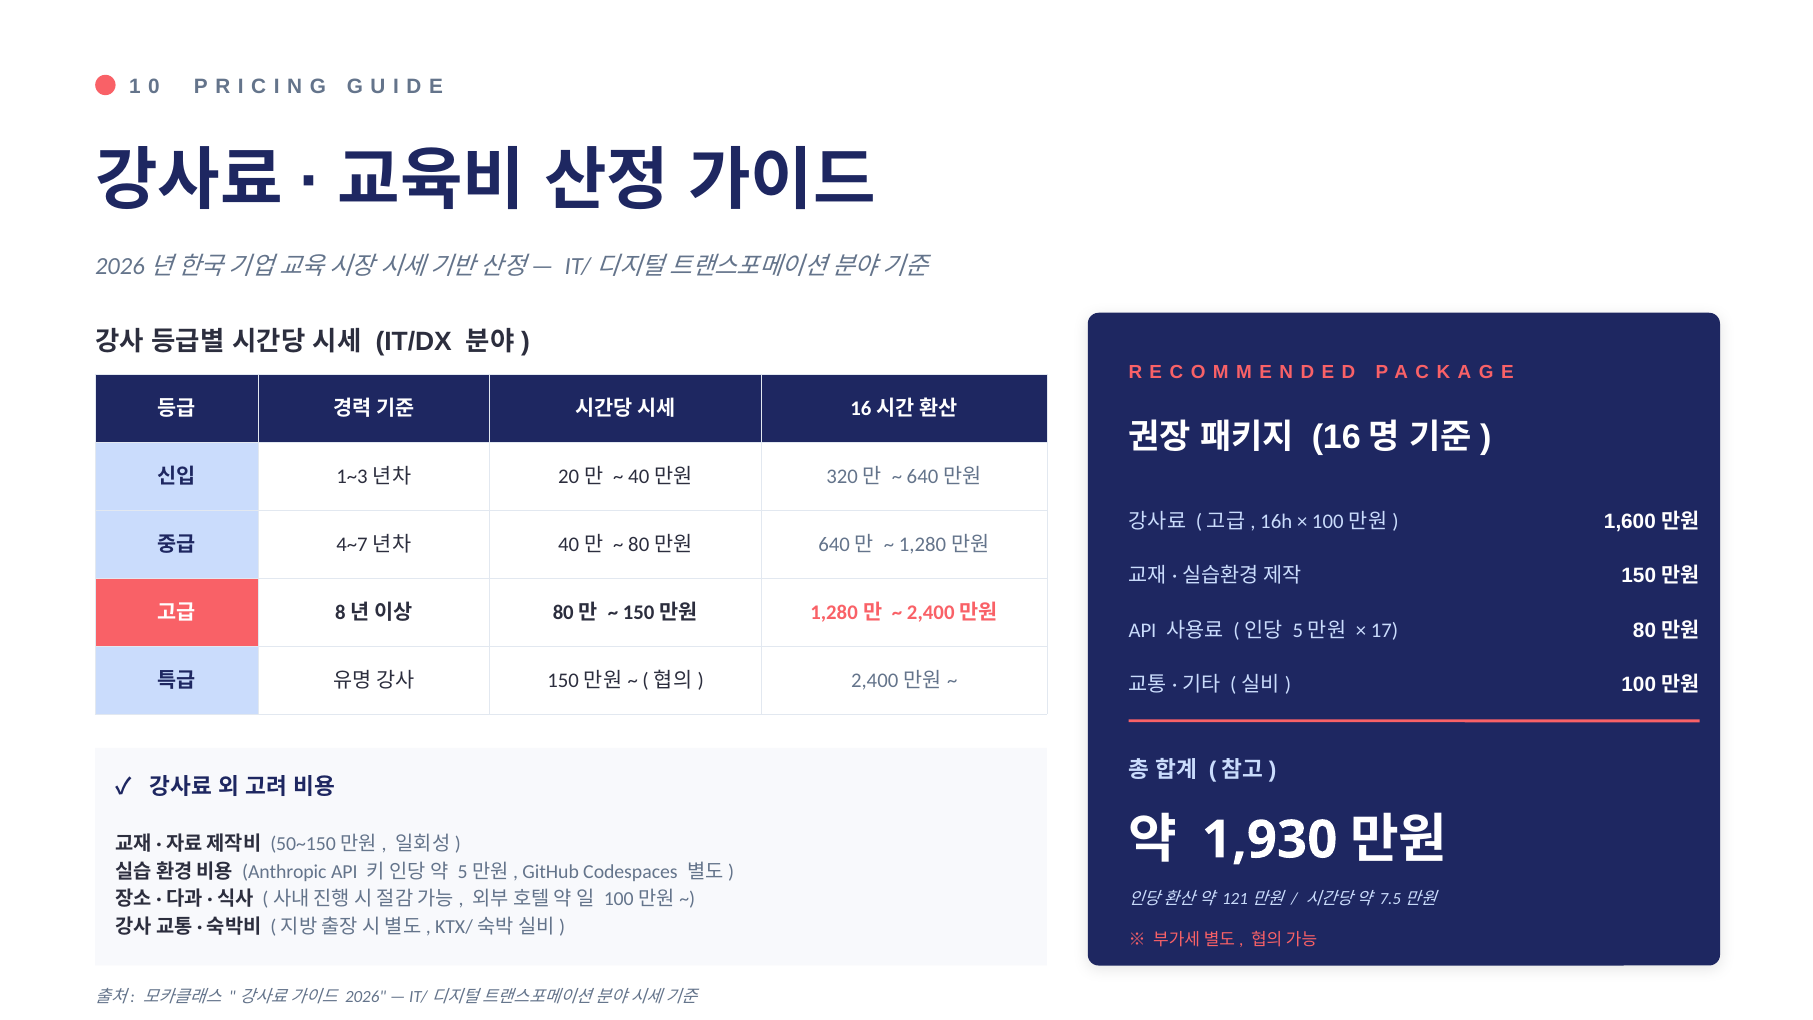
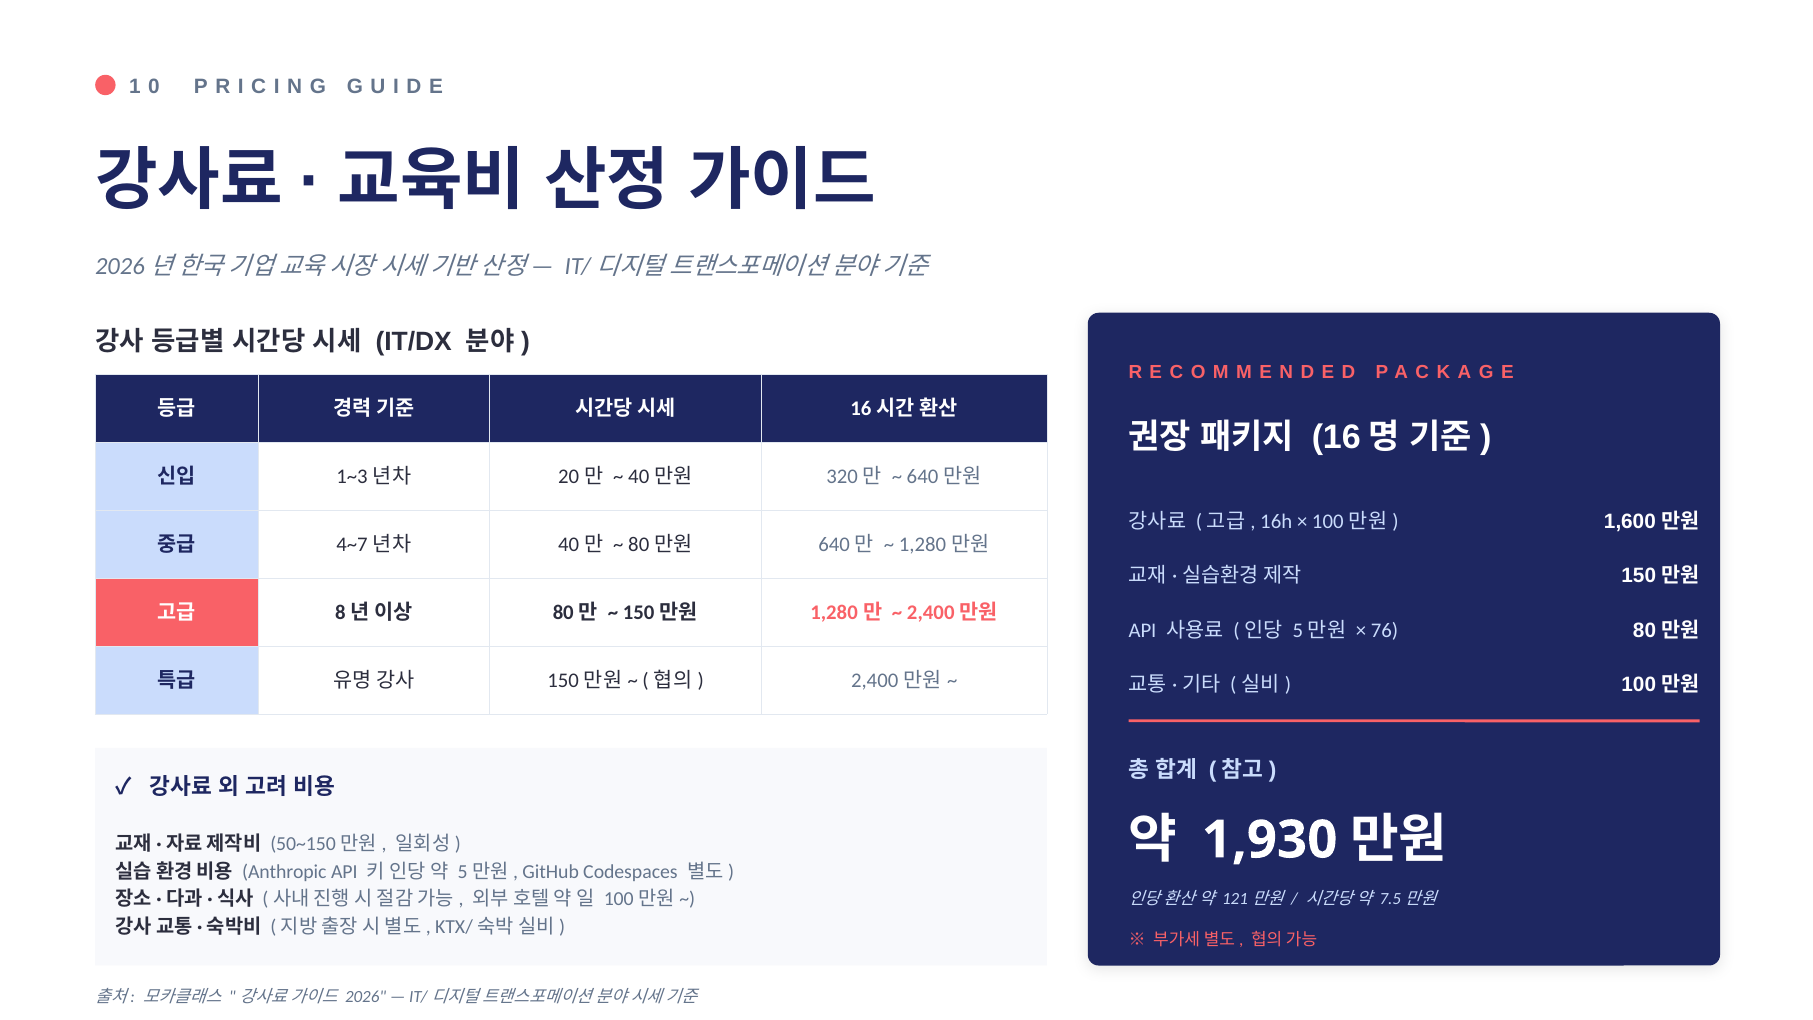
17: 17 -> 76 (1385, 630)
